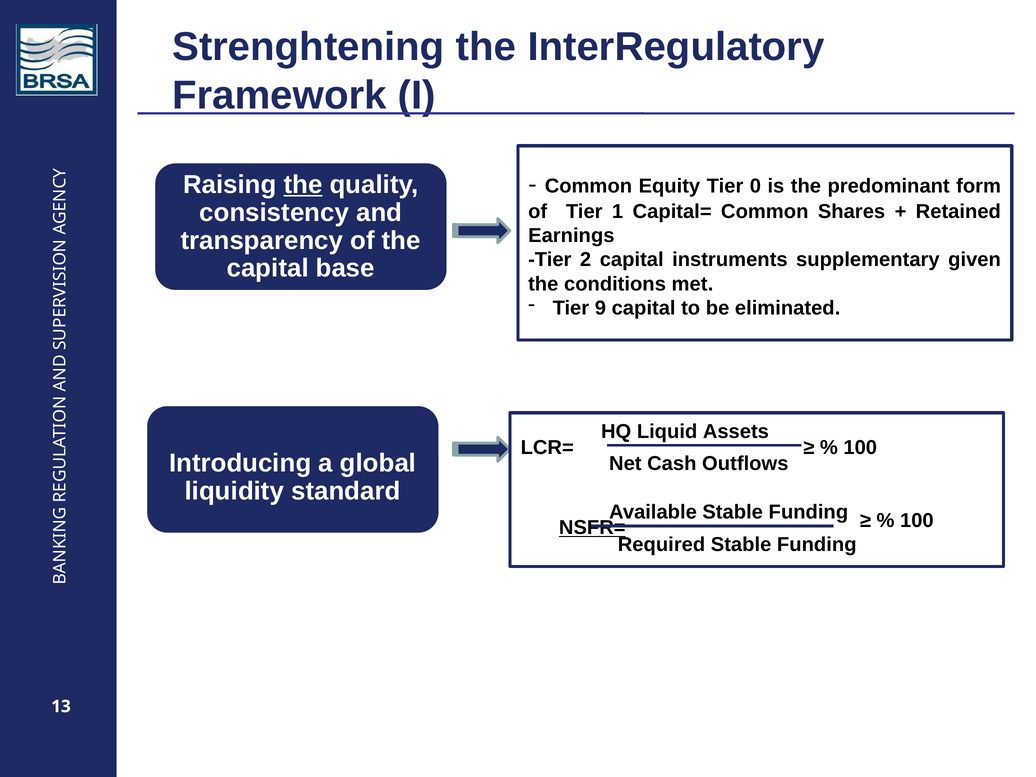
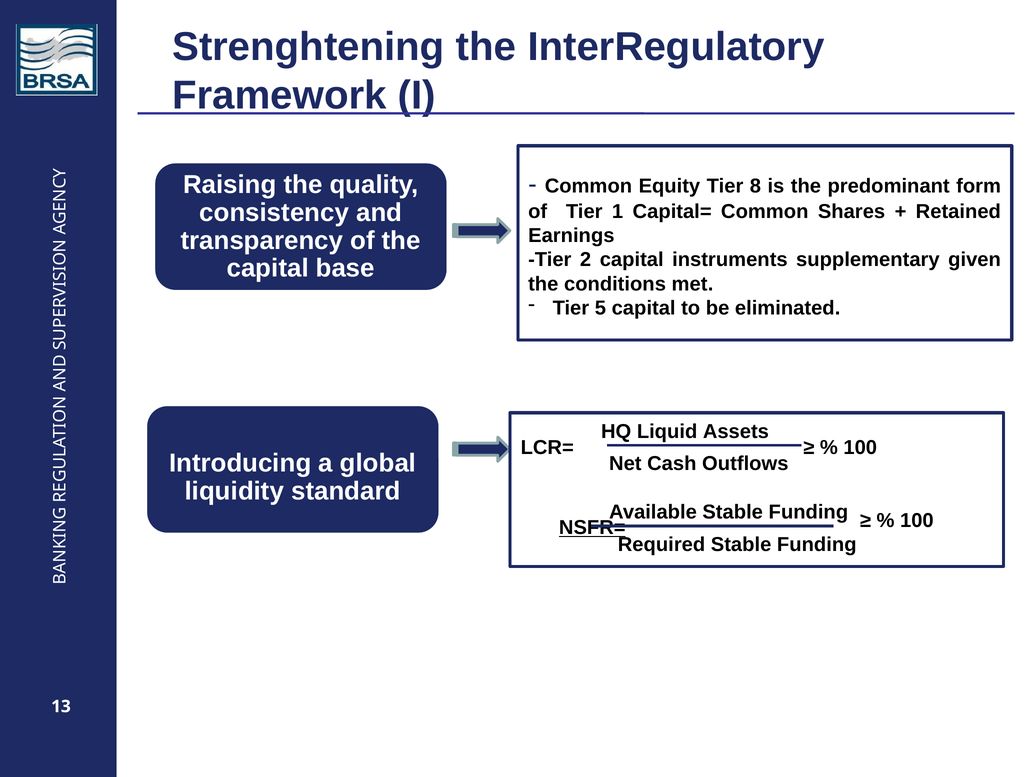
0: 0 -> 8 (755, 186)
the underline: present -> none (303, 185)
9: 9 -> 5 (600, 308)
